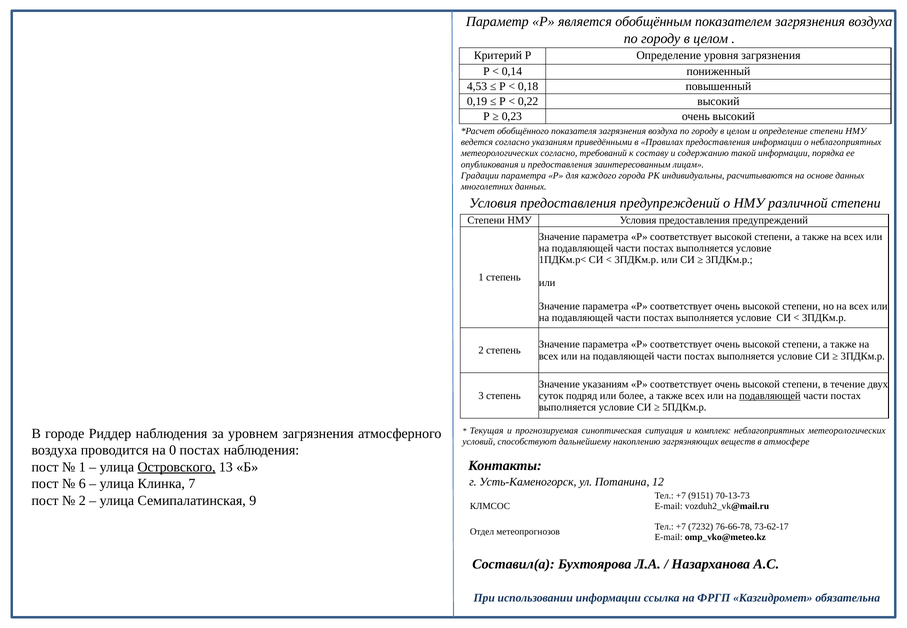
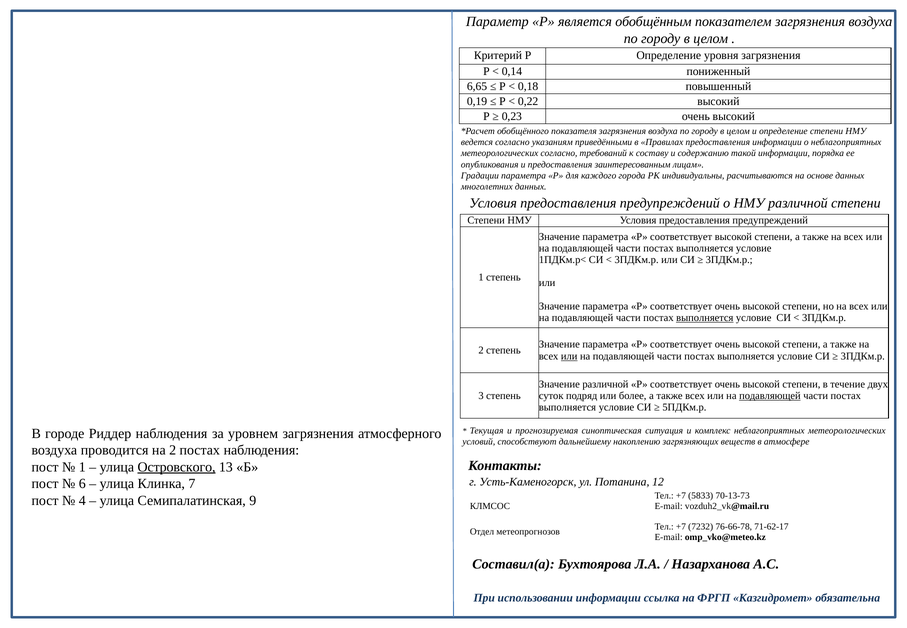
4,53: 4,53 -> 6,65 (477, 86)
выполняется underline: none -> present (705, 318)
или underline: none -> present (569, 356)
Значение указаниям: указаниям -> различной (605, 384)
на 0: 0 -> 2 (173, 450)
9151: 9151 -> 5833 (701, 496)
2: 2 -> 4 (82, 500)
73-62-17: 73-62-17 -> 71-62-17 (771, 527)
